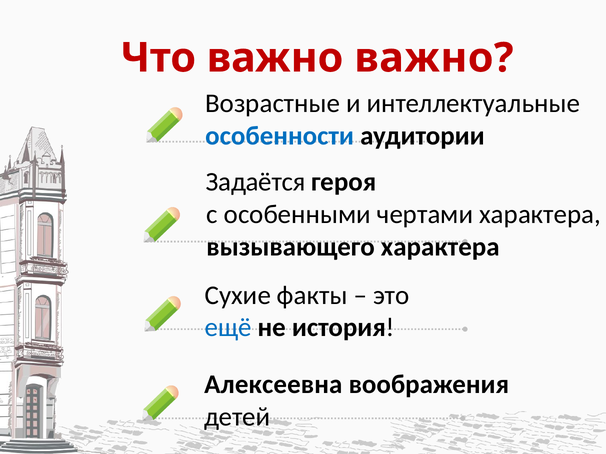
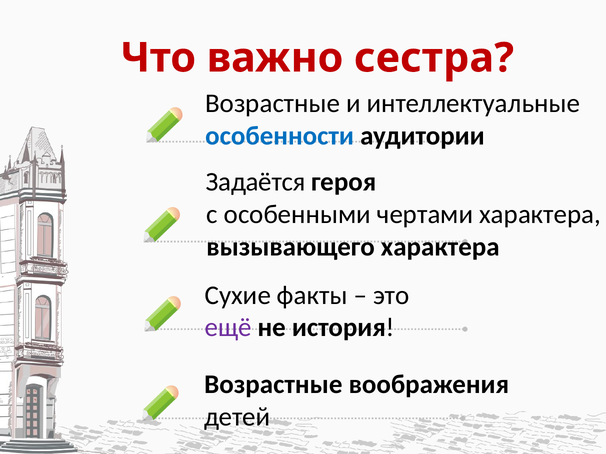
важно важно: важно -> сестра (434, 58)
ещё colour: blue -> purple (228, 328)
Алексеевна: Алексеевна -> Возрастные (273, 385)
